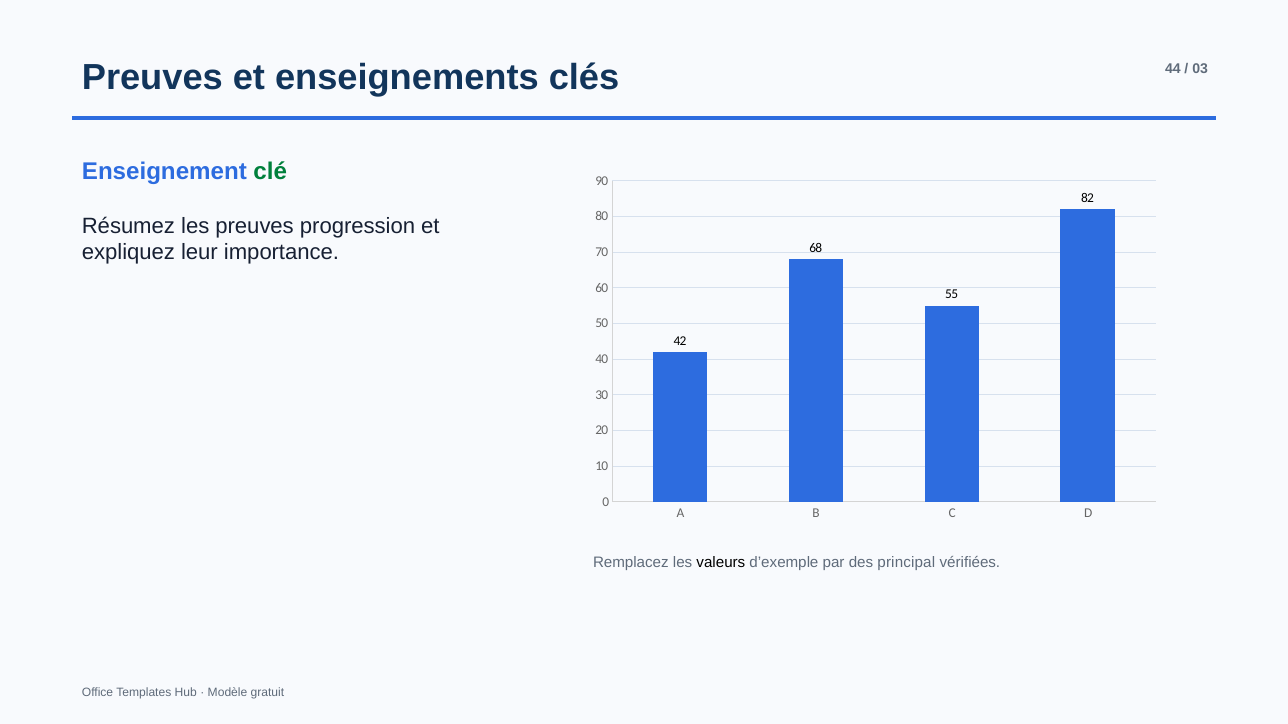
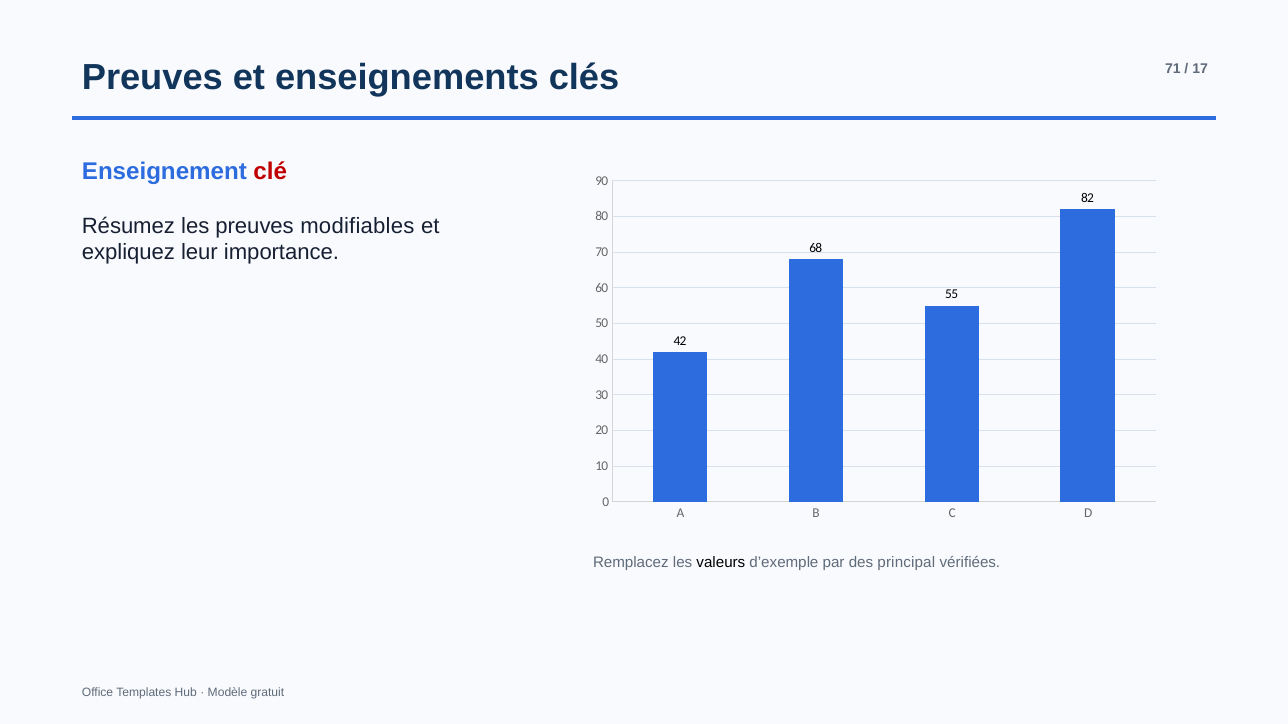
44: 44 -> 71 (1173, 69)
03: 03 -> 17 (1200, 69)
clé colour: green -> red (270, 172)
progression: progression -> modifiables (357, 226)
